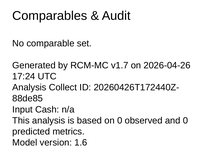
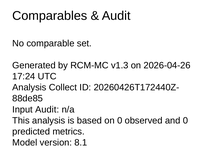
v1.7: v1.7 -> v1.3 (120, 65)
Input Cash: Cash -> Audit (47, 109)
1.6: 1.6 -> 8.1 (81, 142)
